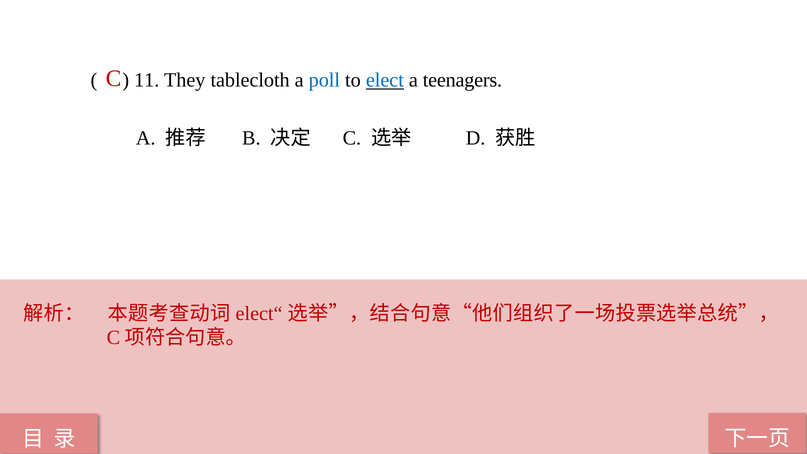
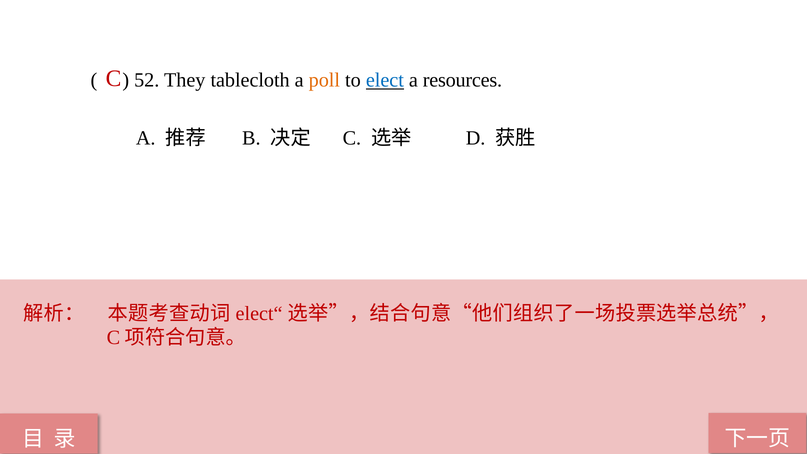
11: 11 -> 52 (147, 80)
poll colour: blue -> orange (324, 80)
teenagers: teenagers -> resources (462, 80)
